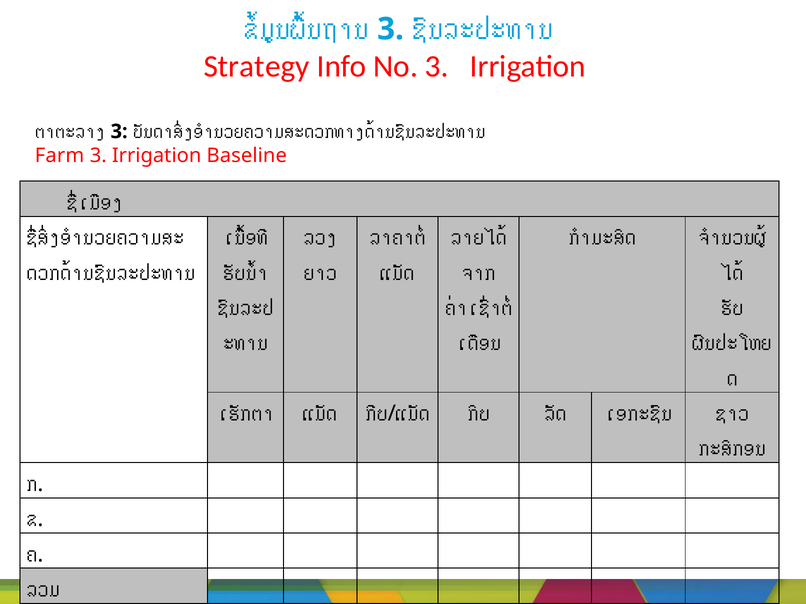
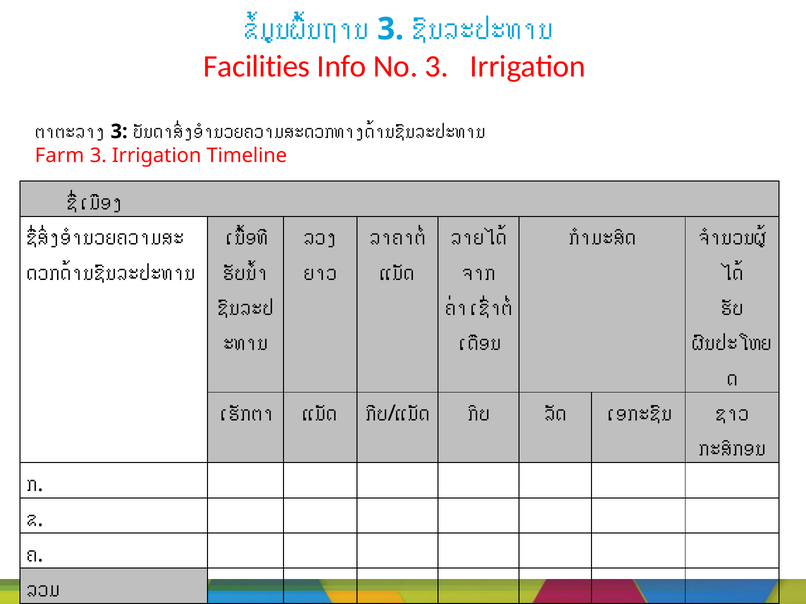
Strategy: Strategy -> Facilities (257, 67)
Baseline: Baseline -> Timeline (247, 156)
